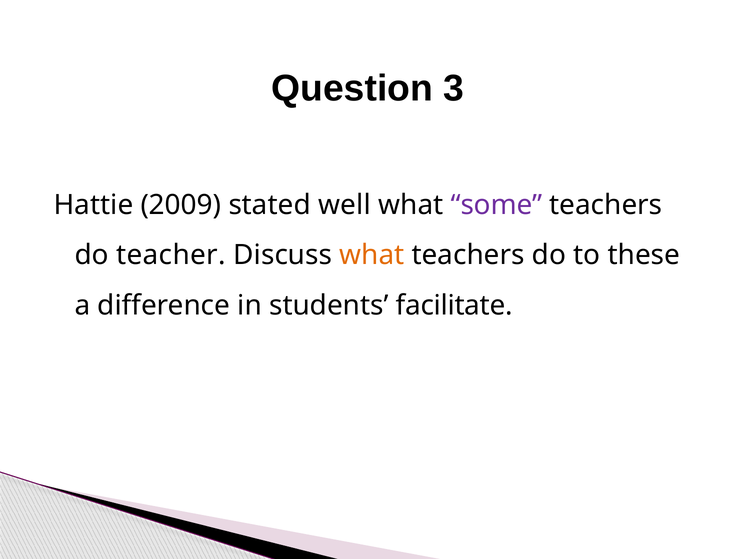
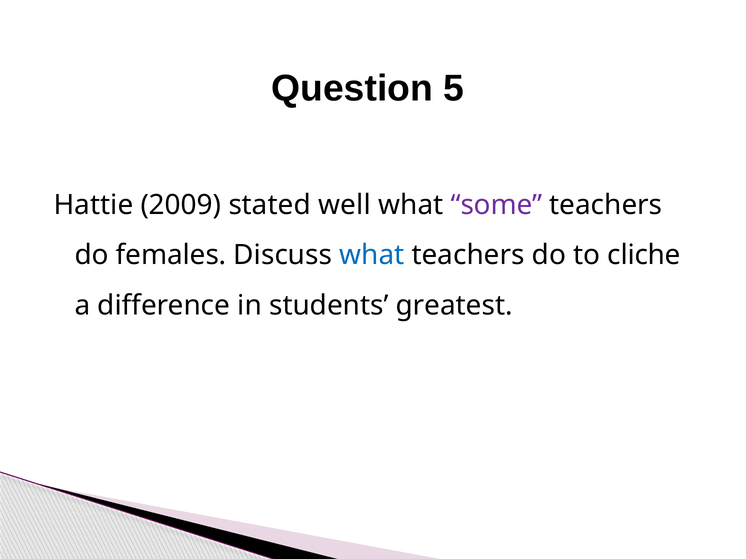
3: 3 -> 5 (454, 88)
teacher: teacher -> females (171, 255)
what colour: orange -> blue (372, 255)
these: these -> cliche (644, 255)
facilitate: facilitate -> greatest (454, 306)
